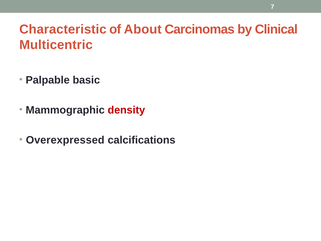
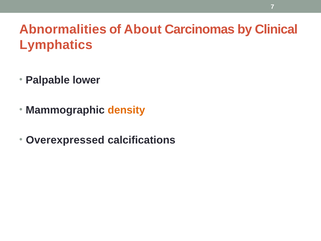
Characteristic: Characteristic -> Abnormalities (63, 29)
Multicentric: Multicentric -> Lymphatics (56, 45)
basic: basic -> lower (86, 80)
density colour: red -> orange (126, 110)
